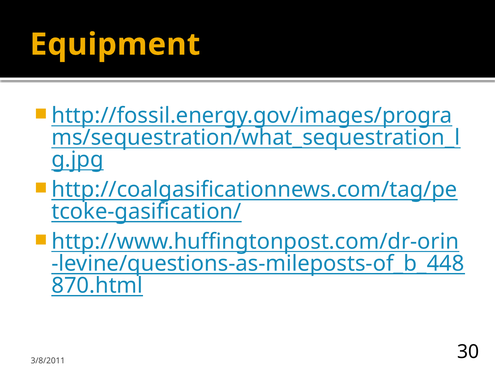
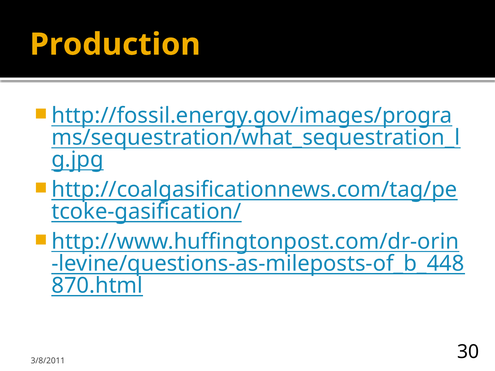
Equipment: Equipment -> Production (115, 44)
